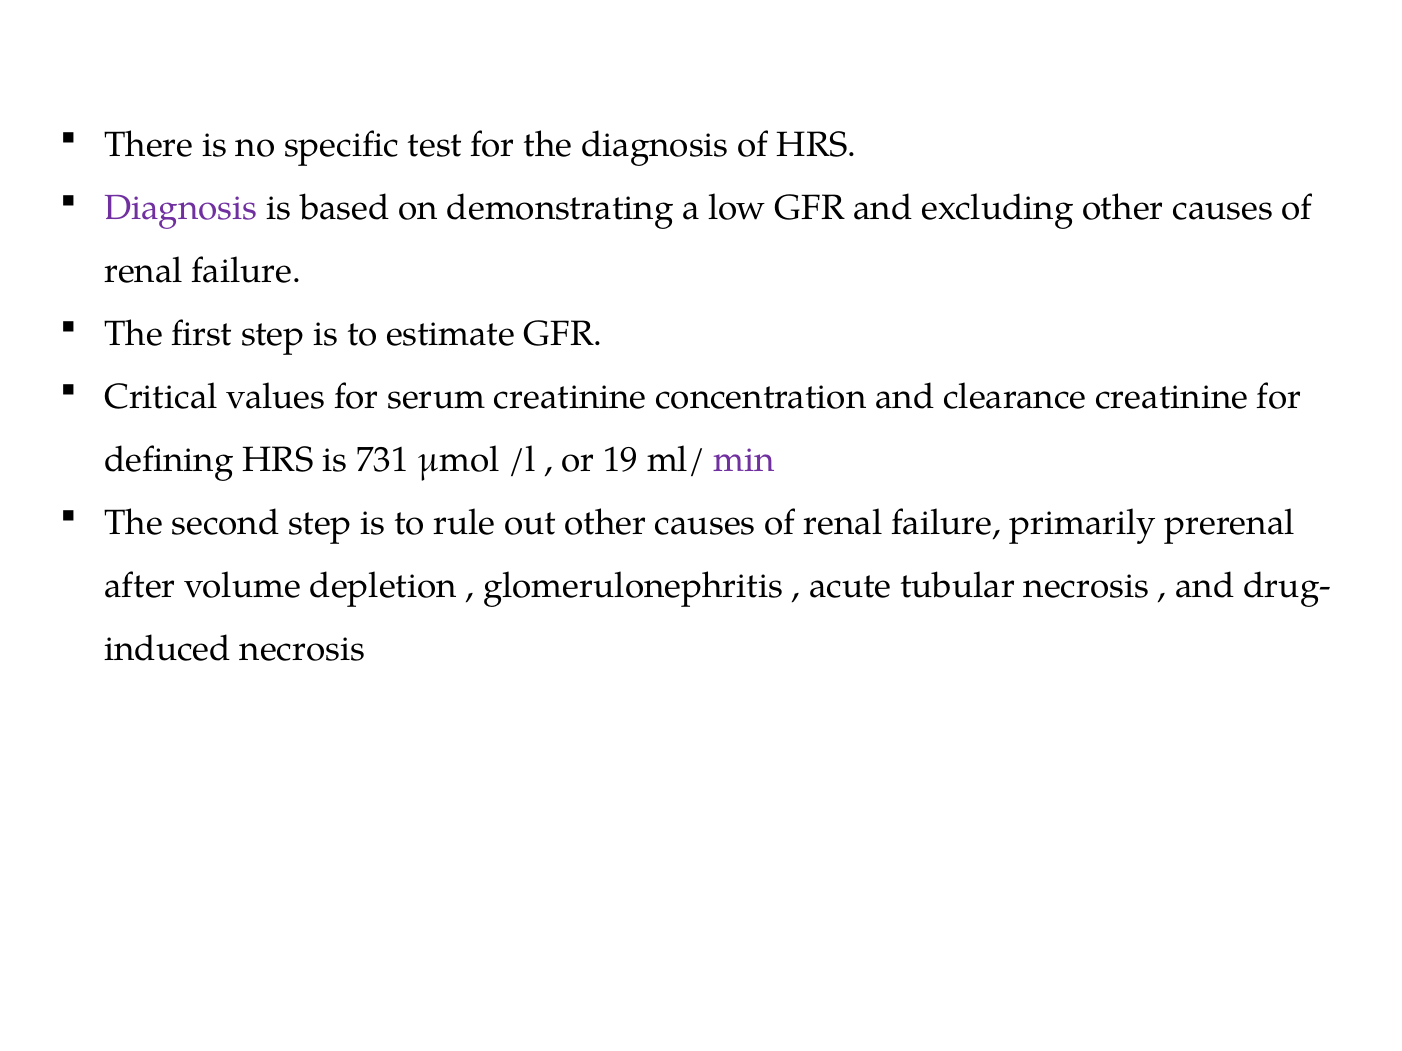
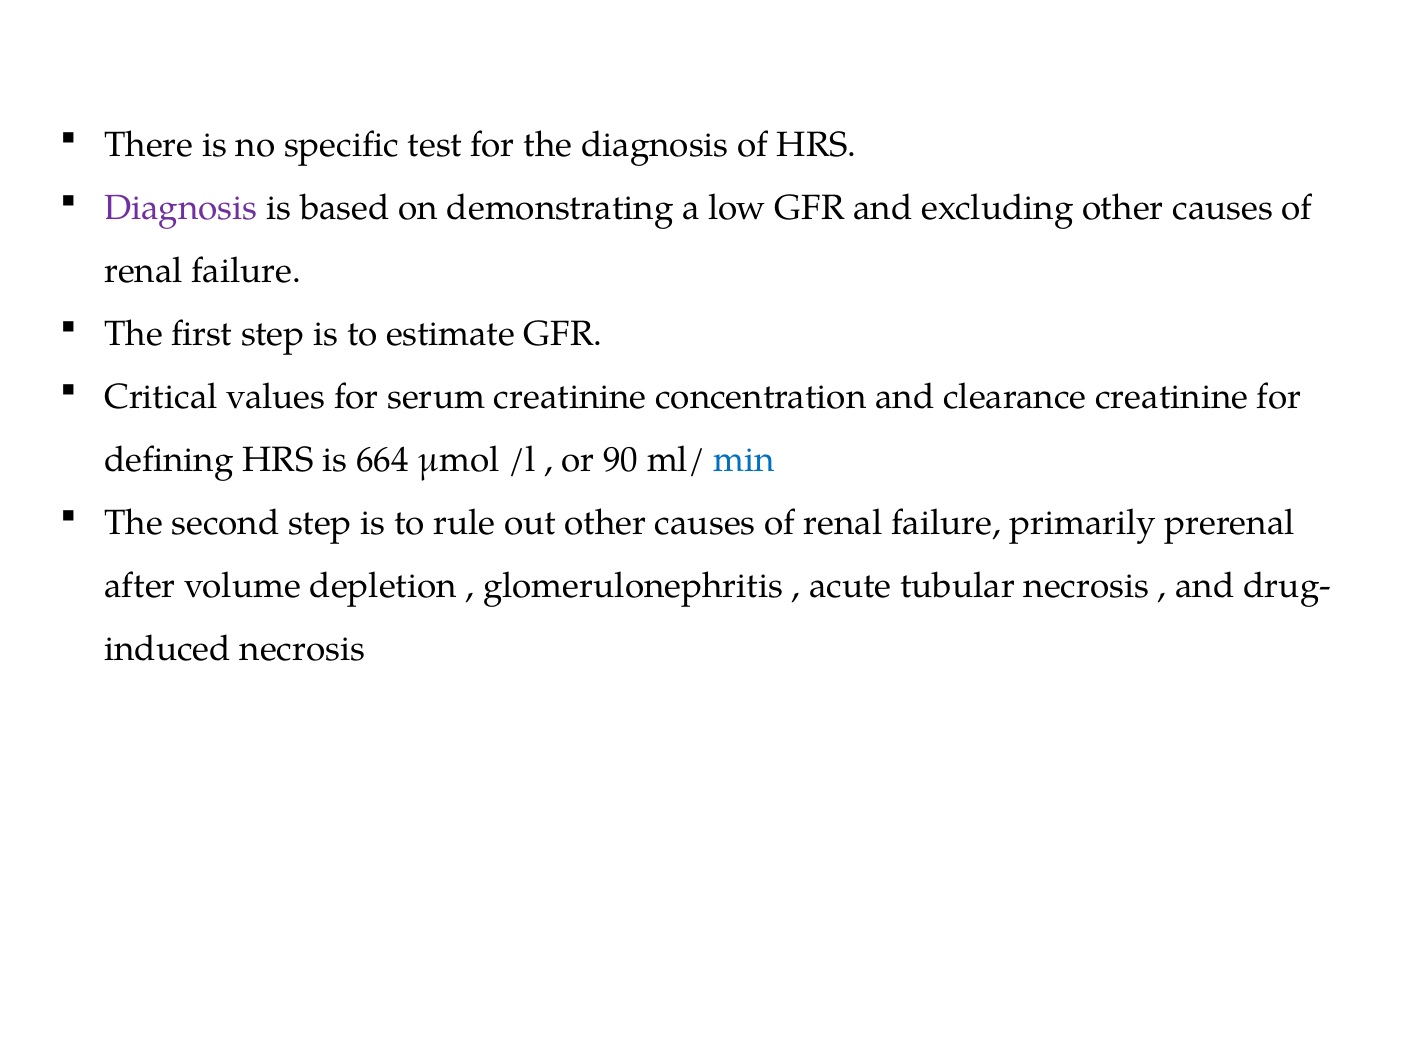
731: 731 -> 664 (382, 460)
19: 19 -> 90 (621, 460)
min colour: purple -> blue (745, 460)
